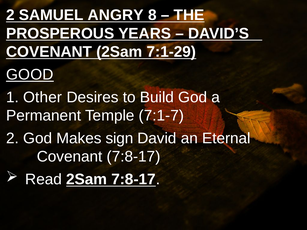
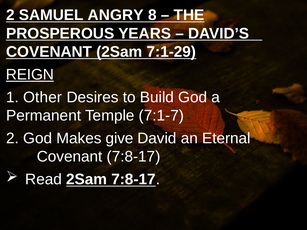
GOOD: GOOD -> REIGN (30, 75)
sign: sign -> give (119, 138)
